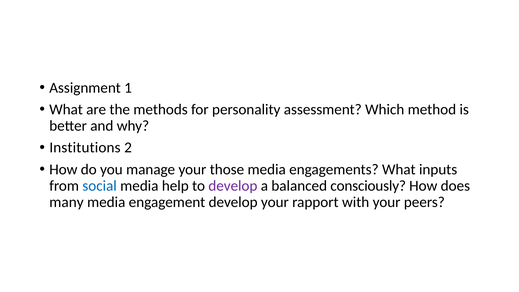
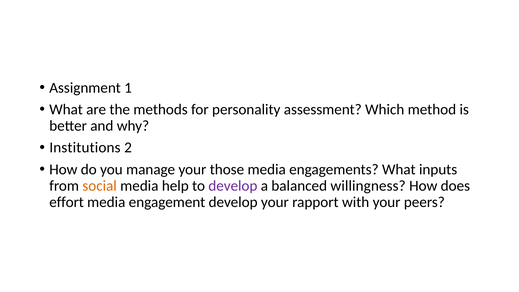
social colour: blue -> orange (100, 186)
consciously: consciously -> willingness (368, 186)
many: many -> effort (67, 202)
